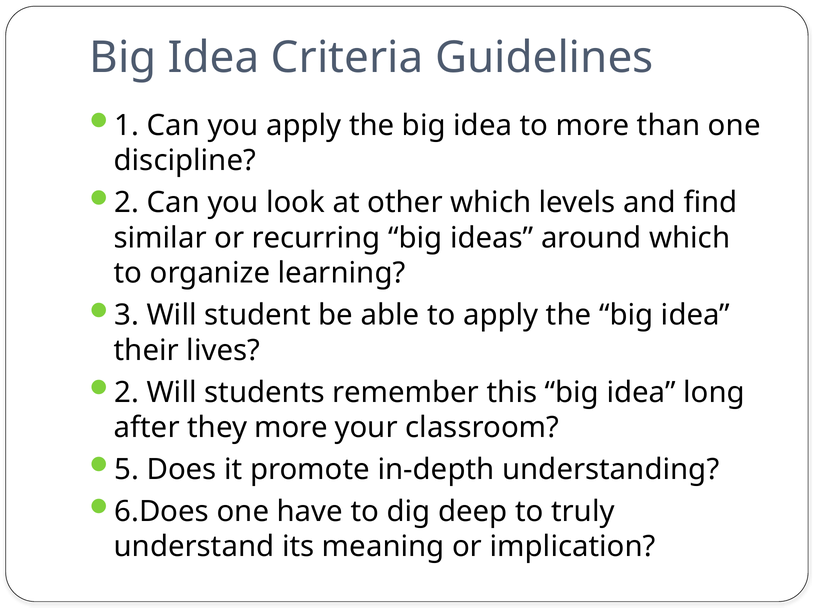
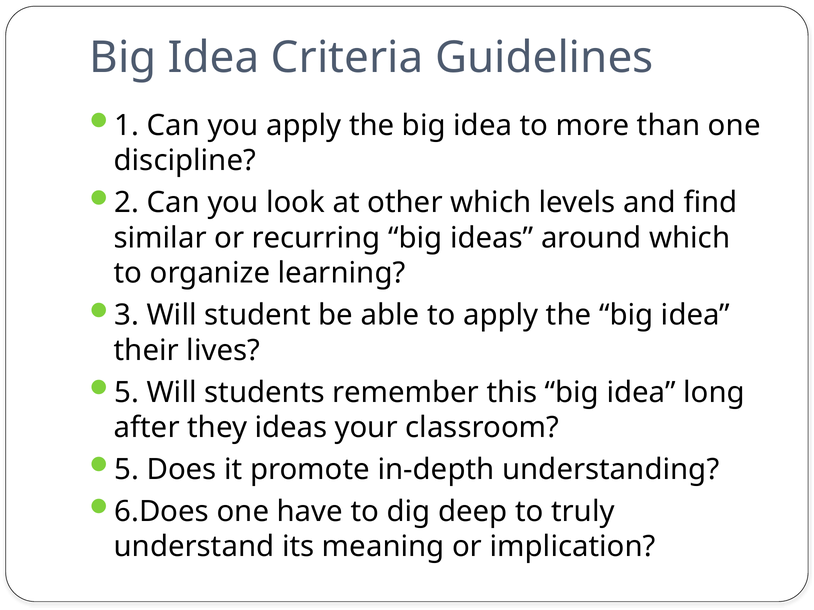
2: 2 -> 5 (127, 393)
they more: more -> ideas (291, 428)
